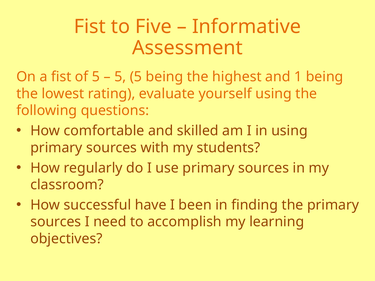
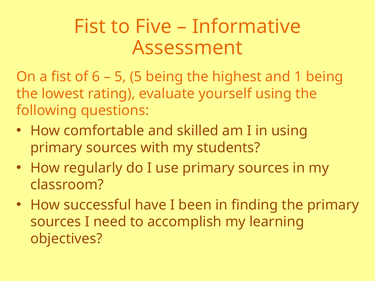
of 5: 5 -> 6 (96, 77)
